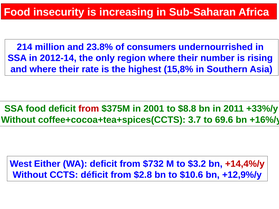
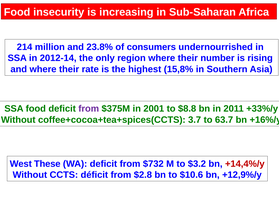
from colour: red -> purple (89, 109)
69.6: 69.6 -> 63.7 (224, 120)
Either: Either -> These (47, 164)
